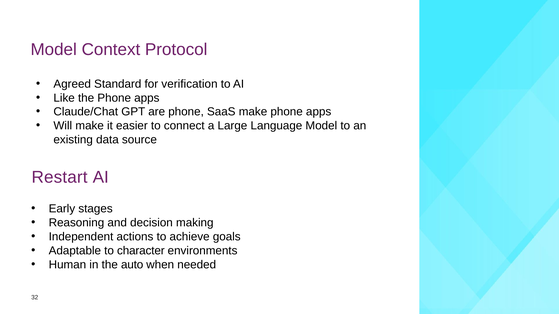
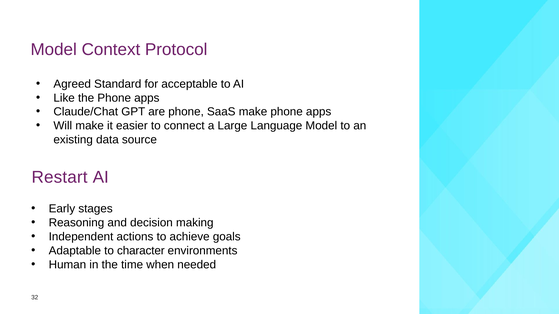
verification: verification -> acceptable (190, 84)
auto: auto -> time (132, 265)
